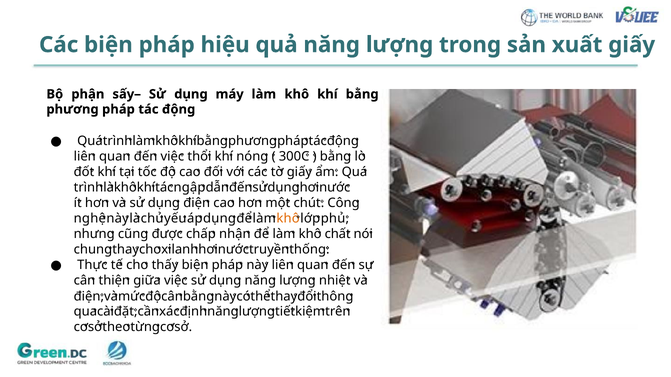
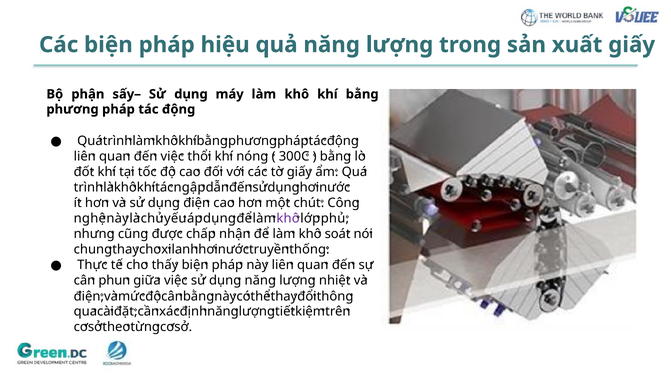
khô colour: orange -> purple (288, 219)
chất: chất -> soát (338, 234)
thiện: thiện -> phun (114, 281)
